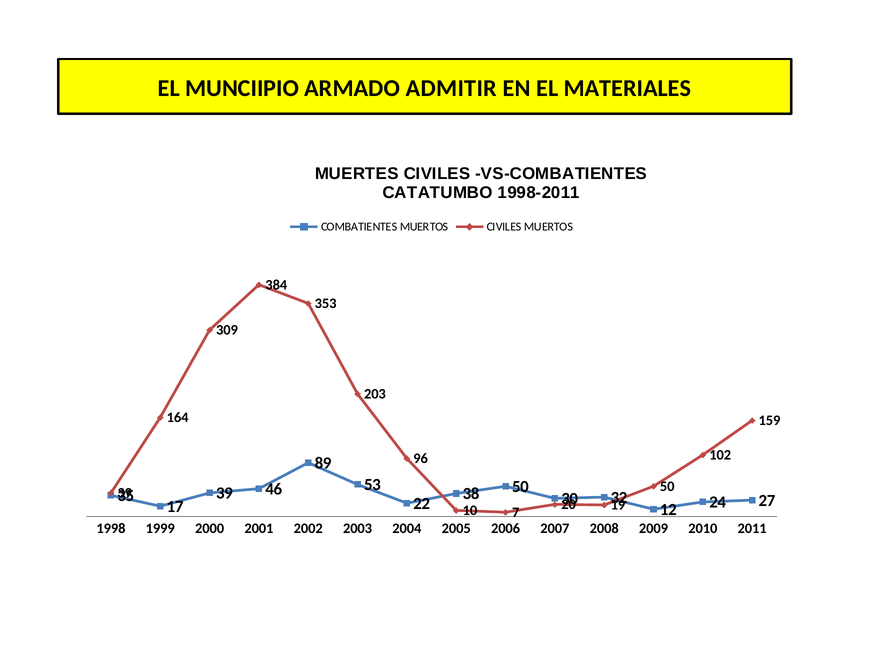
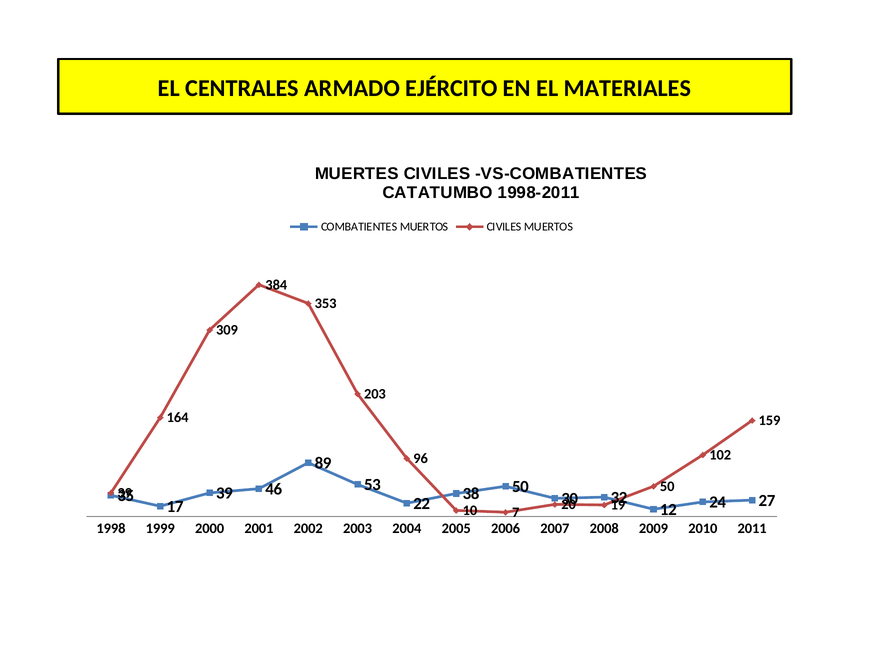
MUNCIIPIO: MUNCIIPIO -> CENTRALES (242, 88)
ADMITIR: ADMITIR -> EJÉRCITO (452, 88)
